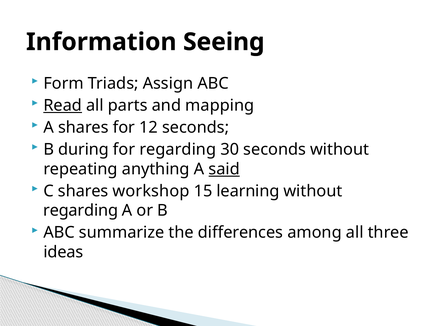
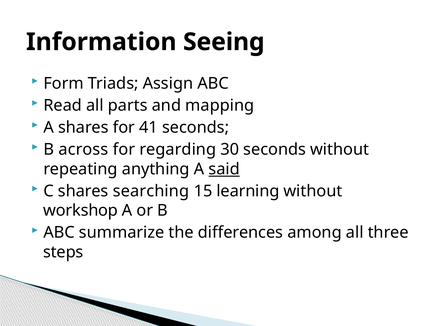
Read underline: present -> none (63, 106)
12: 12 -> 41 (149, 128)
during: during -> across (83, 150)
workshop: workshop -> searching (151, 191)
regarding: regarding -> workshop (81, 211)
ideas: ideas -> steps (63, 252)
